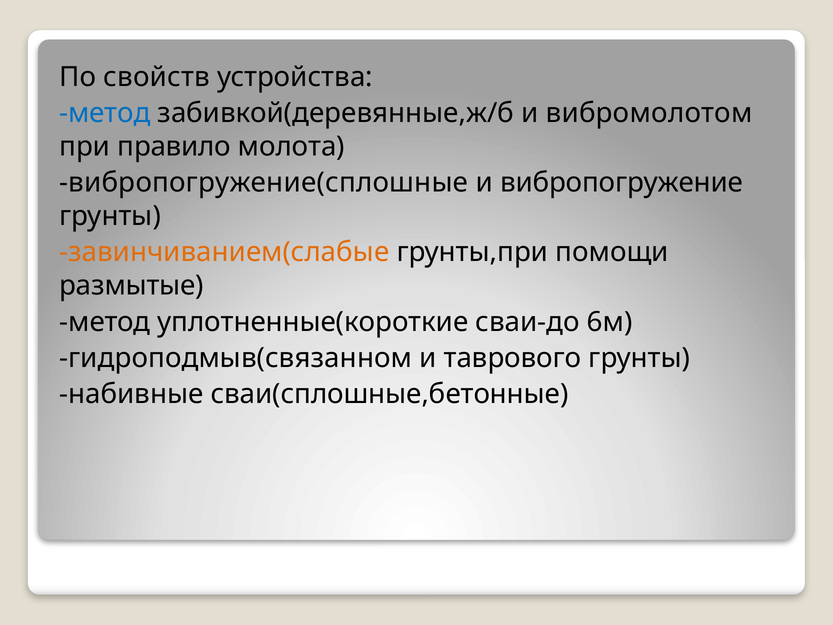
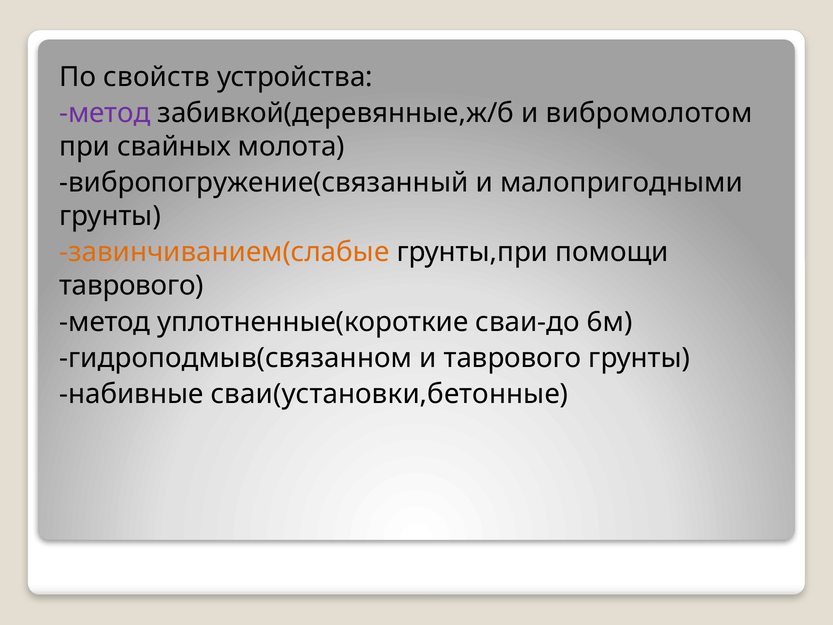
метод colour: blue -> purple (105, 113)
правило: правило -> свайных (174, 146)
вибропогружение(сплошные: вибропогружение(сплошные -> вибропогружение(связанный (264, 183)
вибропогружение: вибропогружение -> малопригодными (622, 183)
размытые: размытые -> таврового (131, 285)
сваи(сплошные,бетонные: сваи(сплошные,бетонные -> сваи(установки,бетонные (389, 394)
